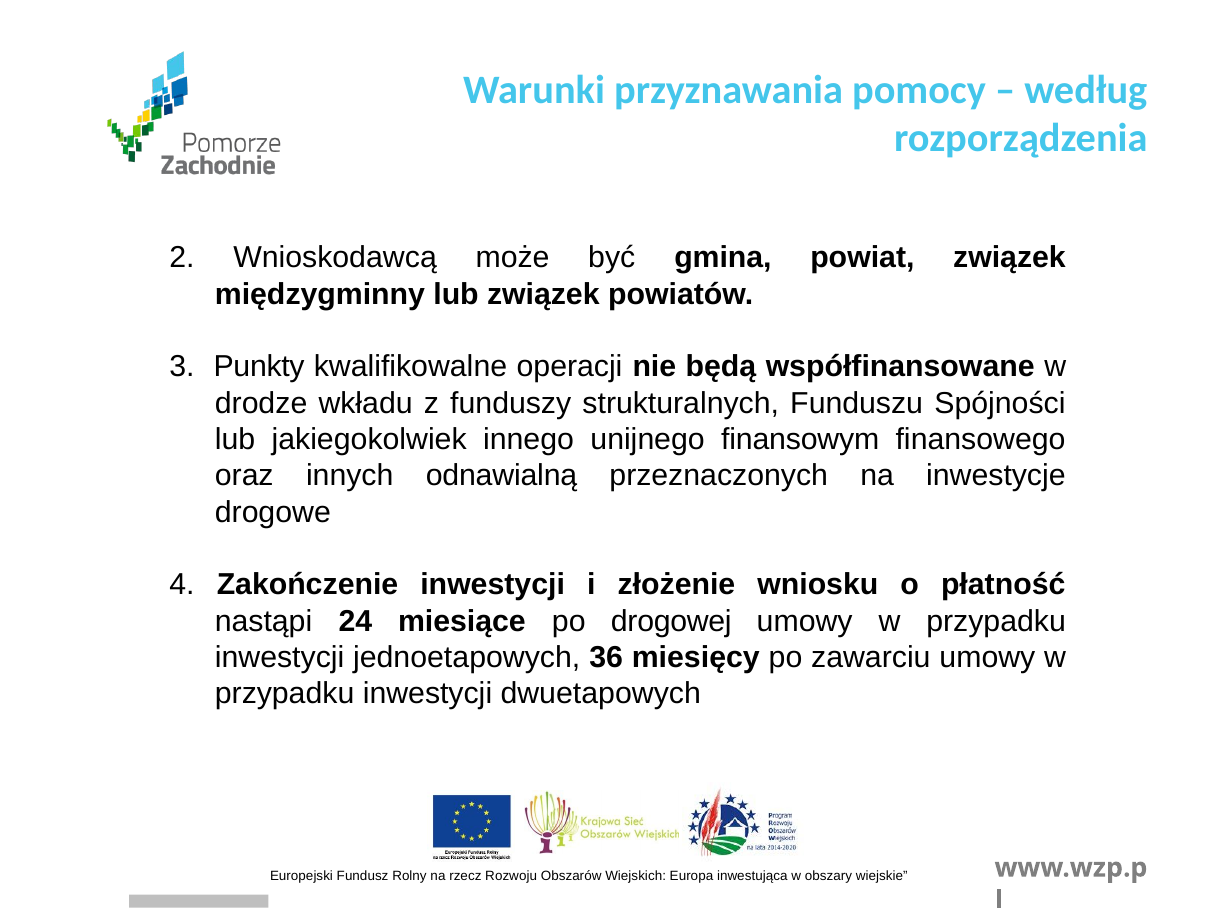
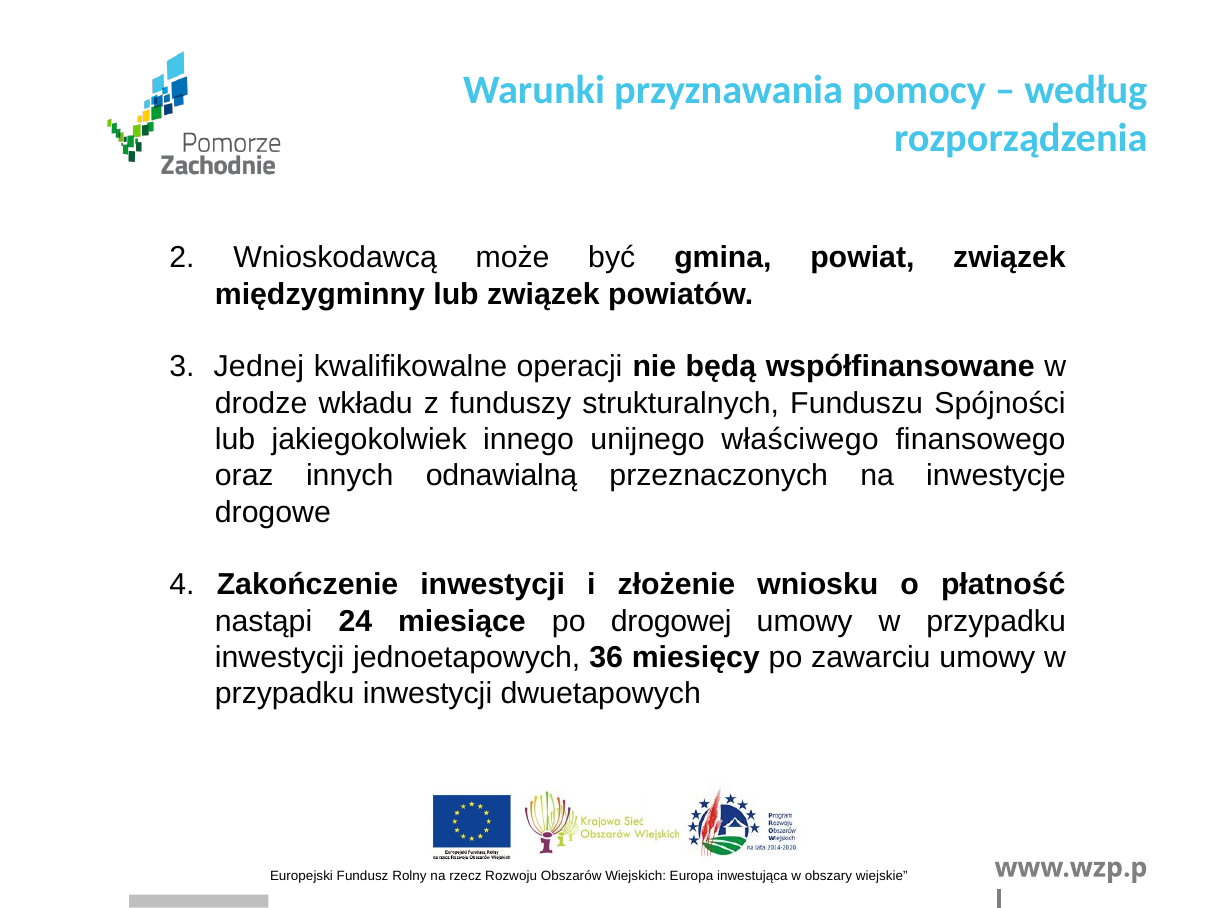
Punkty: Punkty -> Jednej (259, 367)
finansowym: finansowym -> właściwego (800, 440)
